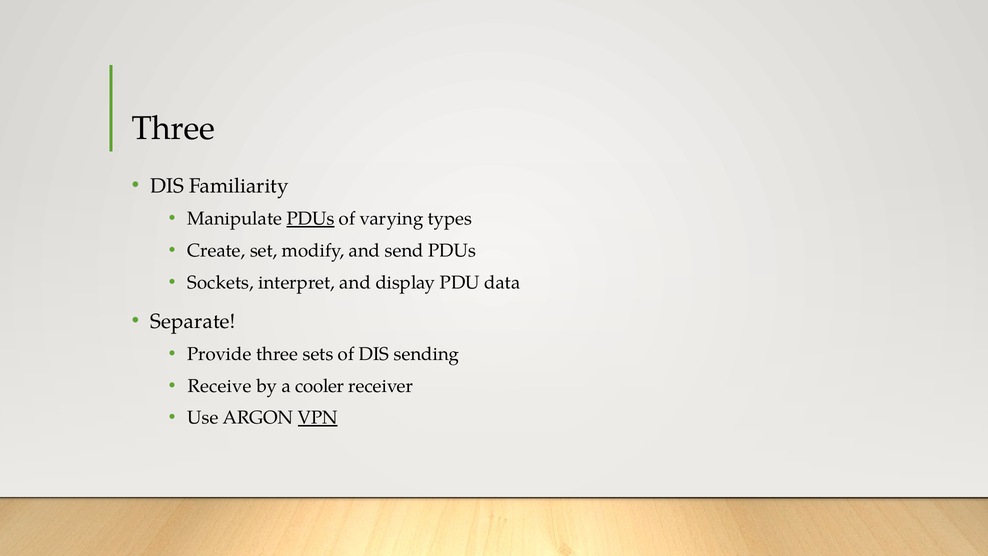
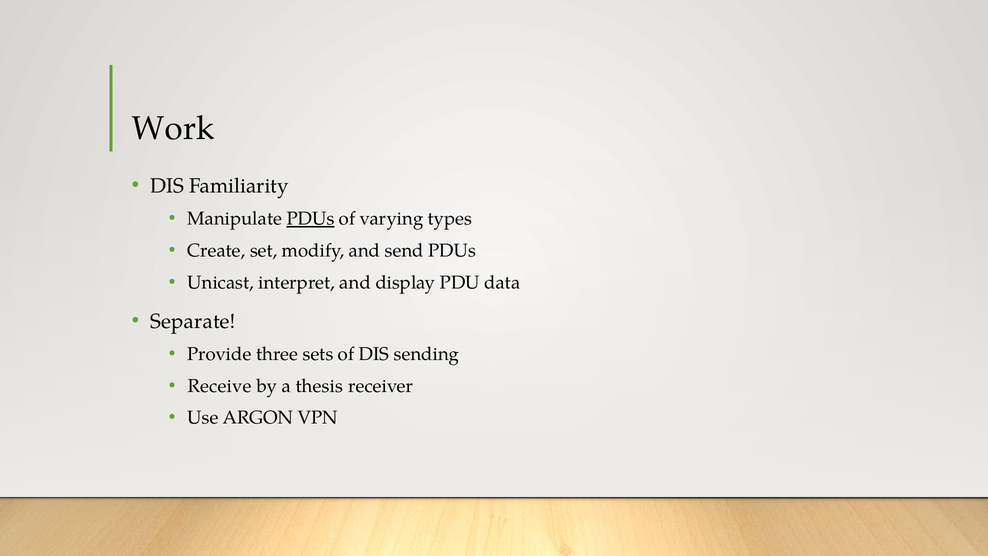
Three: Three -> Work (173, 129)
Sockets: Sockets -> Unicast (221, 282)
cooler: cooler -> thesis (319, 386)
VPN underline: present -> none (318, 418)
